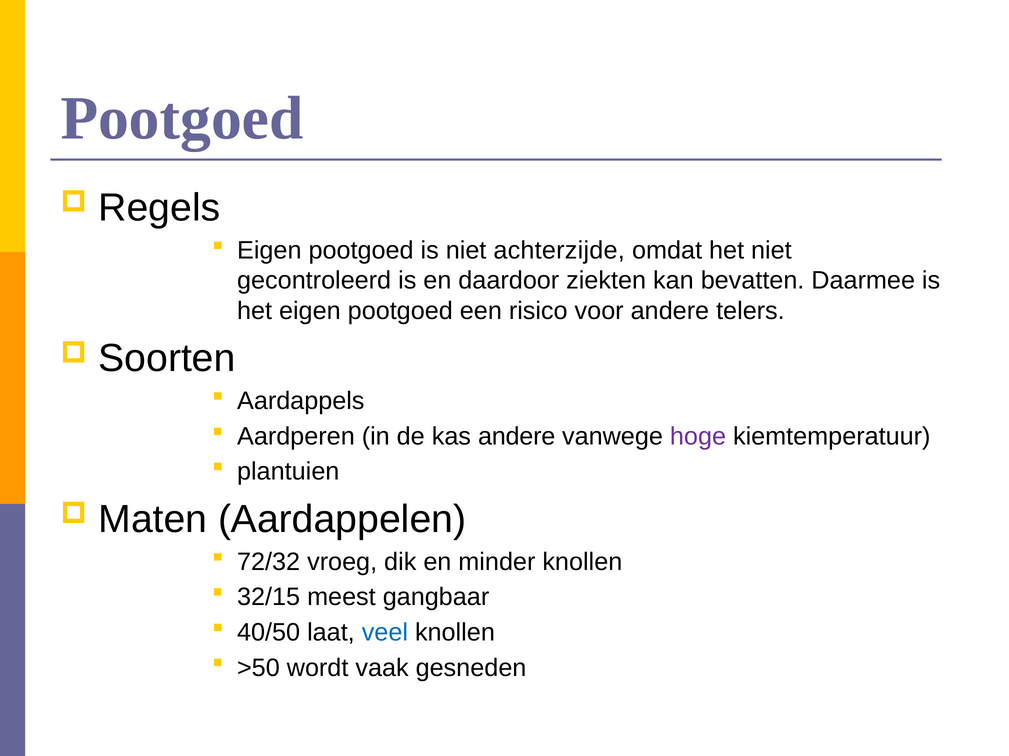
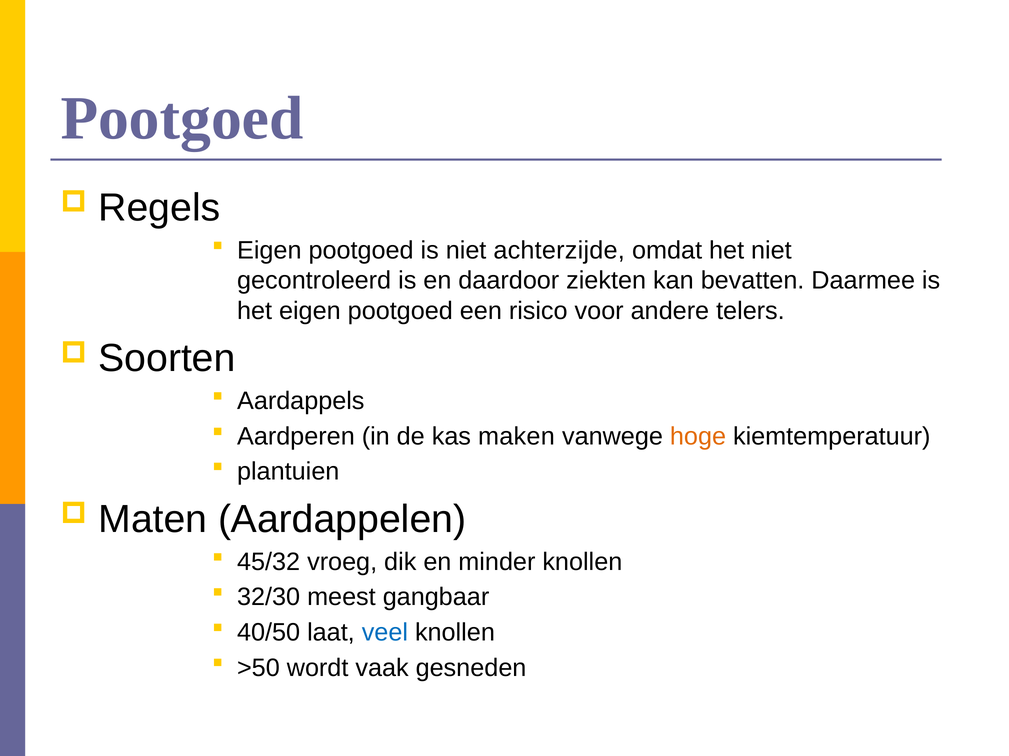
kas andere: andere -> maken (516, 437)
hoge colour: purple -> orange (698, 437)
72/32: 72/32 -> 45/32 (269, 562)
32/15: 32/15 -> 32/30 (269, 598)
